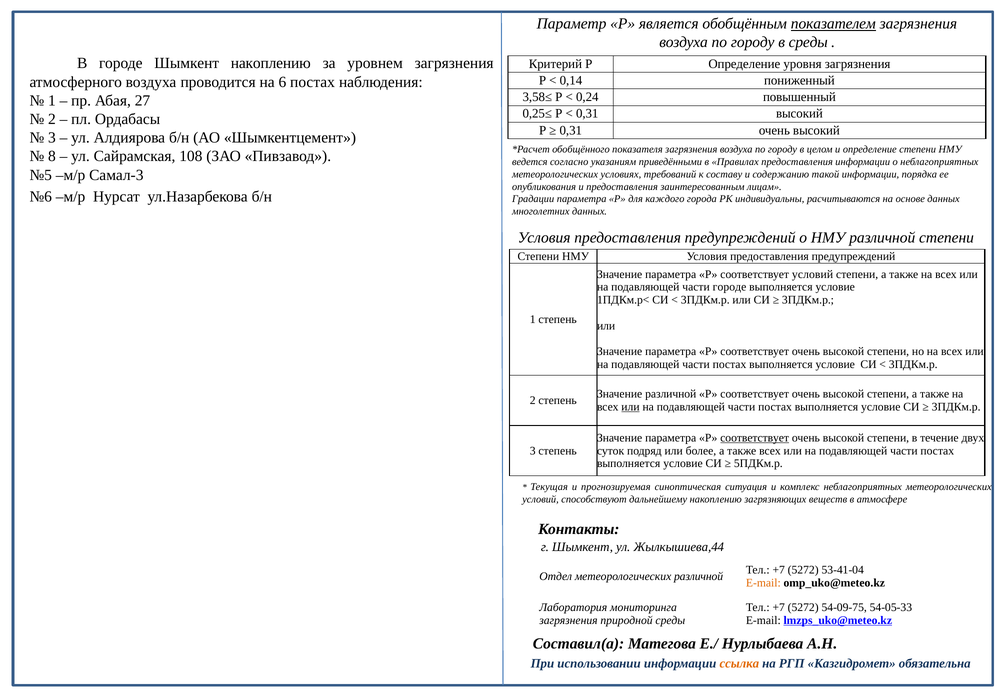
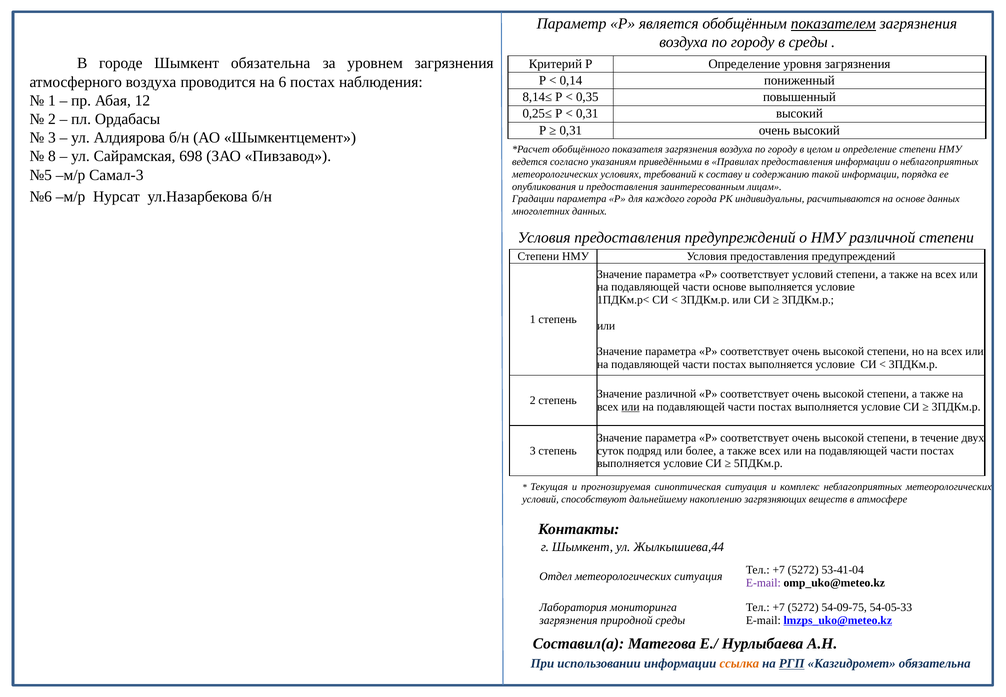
Шымкент накоплению: накоплению -> обязательна (271, 63)
3,58≤: 3,58≤ -> 8,14≤ (537, 97)
0,24: 0,24 -> 0,35 (587, 97)
27: 27 -> 12 (142, 100)
108: 108 -> 698 (191, 156)
части городе: городе -> основе (730, 287)
соответствует underline: present -> none (755, 438)
метеорологических различной: различной -> ситуация (698, 576)
E-mail colour: orange -> purple (763, 582)
РГП underline: none -> present (792, 663)
